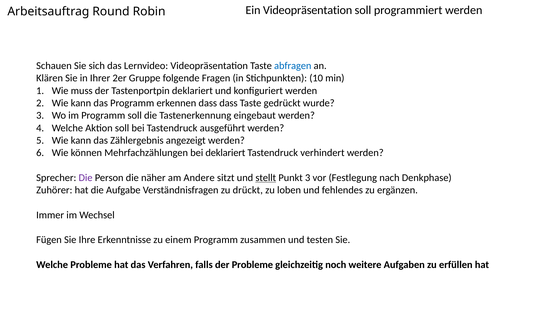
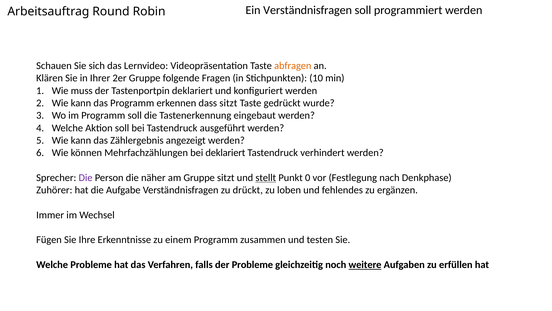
Ein Videopräsentation: Videopräsentation -> Verständnisfragen (308, 10)
abfragen colour: blue -> orange (293, 66)
dass dass: dass -> sitzt (228, 103)
am Andere: Andere -> Gruppe (199, 177)
Punkt 3: 3 -> 0 (308, 177)
weitere underline: none -> present (365, 264)
